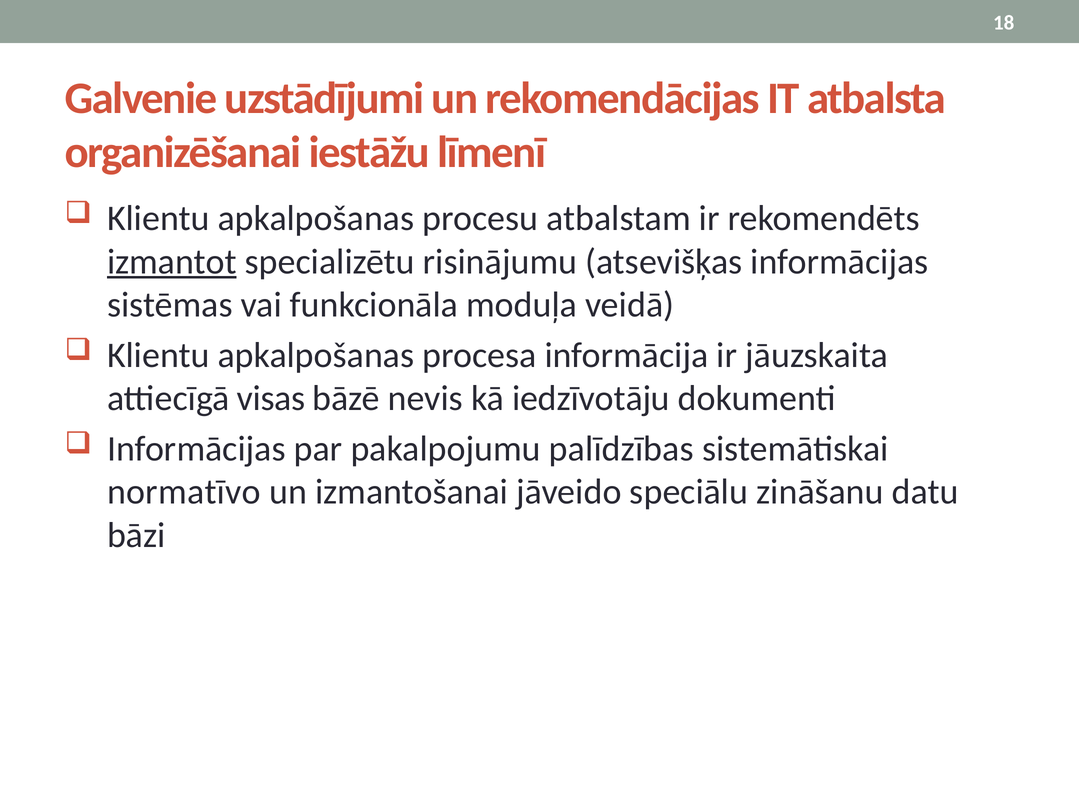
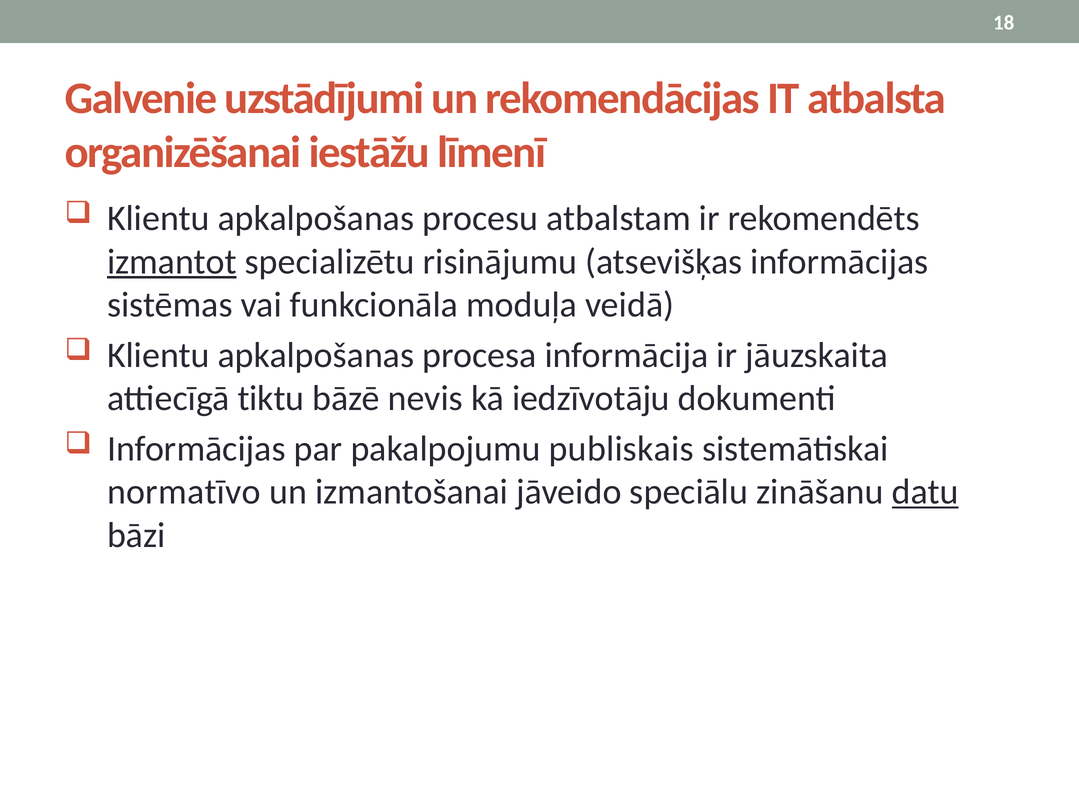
visas: visas -> tiktu (271, 398)
palīdzības: palīdzības -> publiskais (621, 448)
datu underline: none -> present (925, 492)
